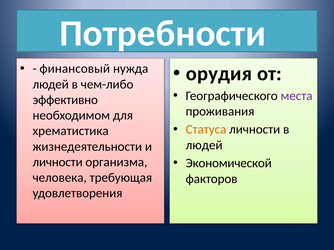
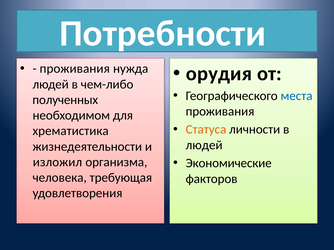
финансовый: финансовый -> проживания (75, 69)
места colour: purple -> blue (297, 96)
эффективно: эффективно -> полученных (65, 100)
Экономической: Экономической -> Экономические (229, 164)
личности: личности -> изложил (57, 162)
